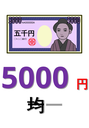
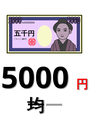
5000 colour: purple -> black (35, 79)
